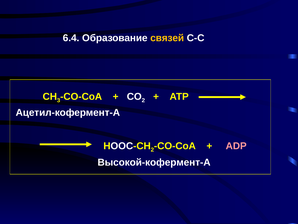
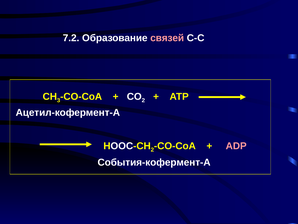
6.4: 6.4 -> 7.2 (71, 38)
связей colour: yellow -> pink (167, 38)
Высокой-кофермент-А: Высокой-кофермент-А -> События-кофермент-А (154, 162)
